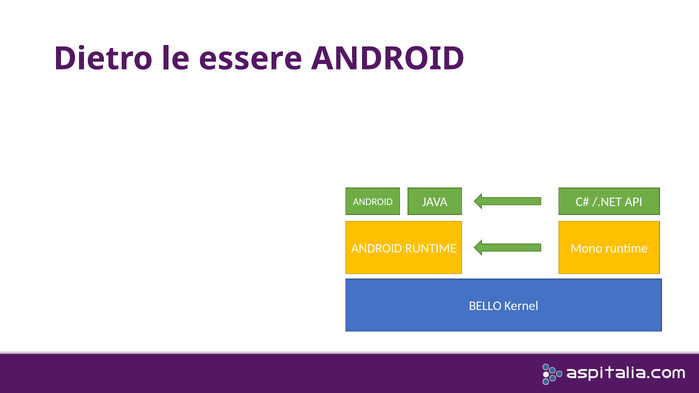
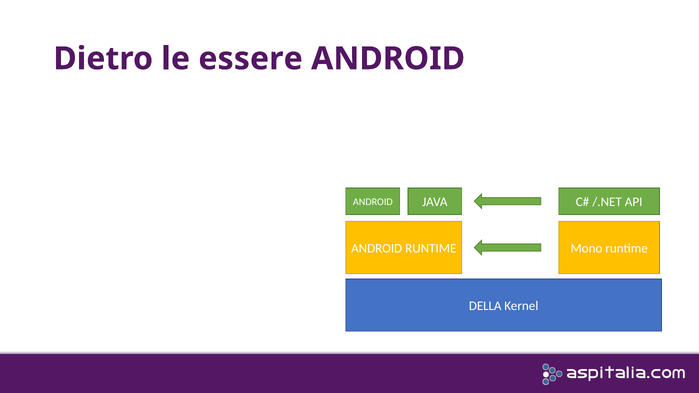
BELLO: BELLO -> DELLA (485, 306)
